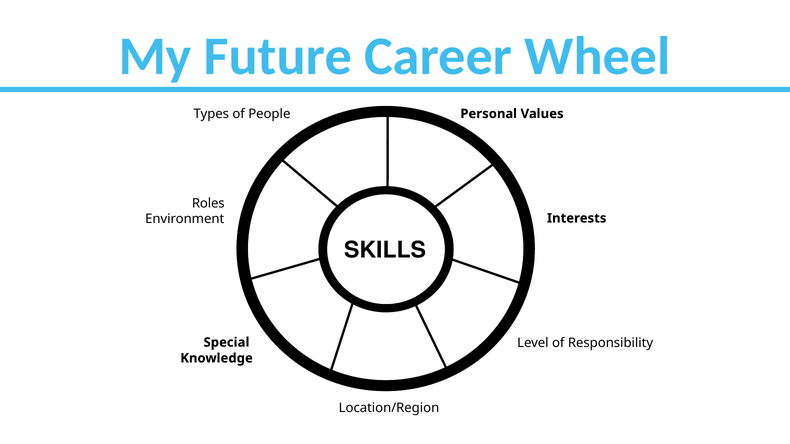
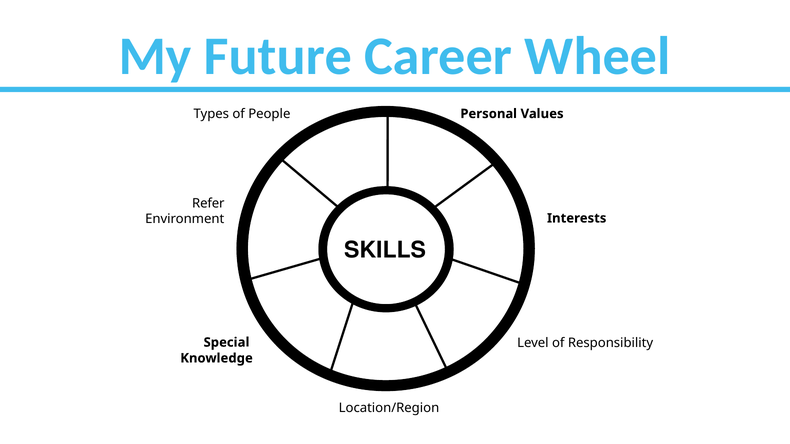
Roles: Roles -> Refer (208, 203)
